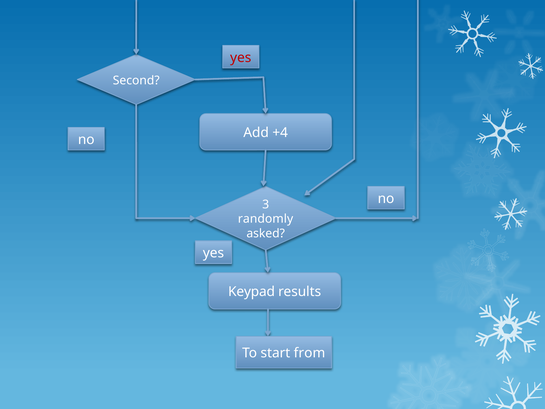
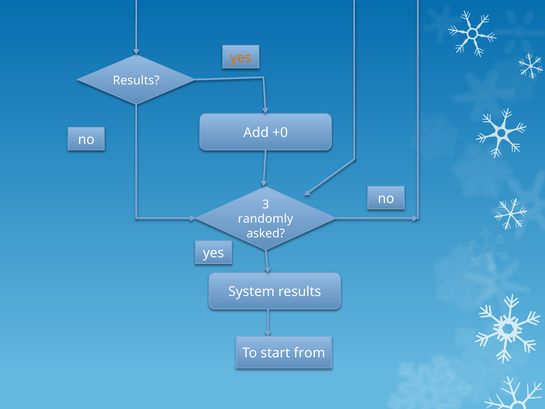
yes colour: red -> orange (241, 58)
Second: Second -> Results (136, 80)
+4: +4 -> +0 (280, 133)
Keypad: Keypad -> System (251, 292)
